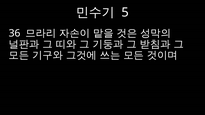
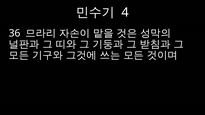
5: 5 -> 4 (125, 12)
